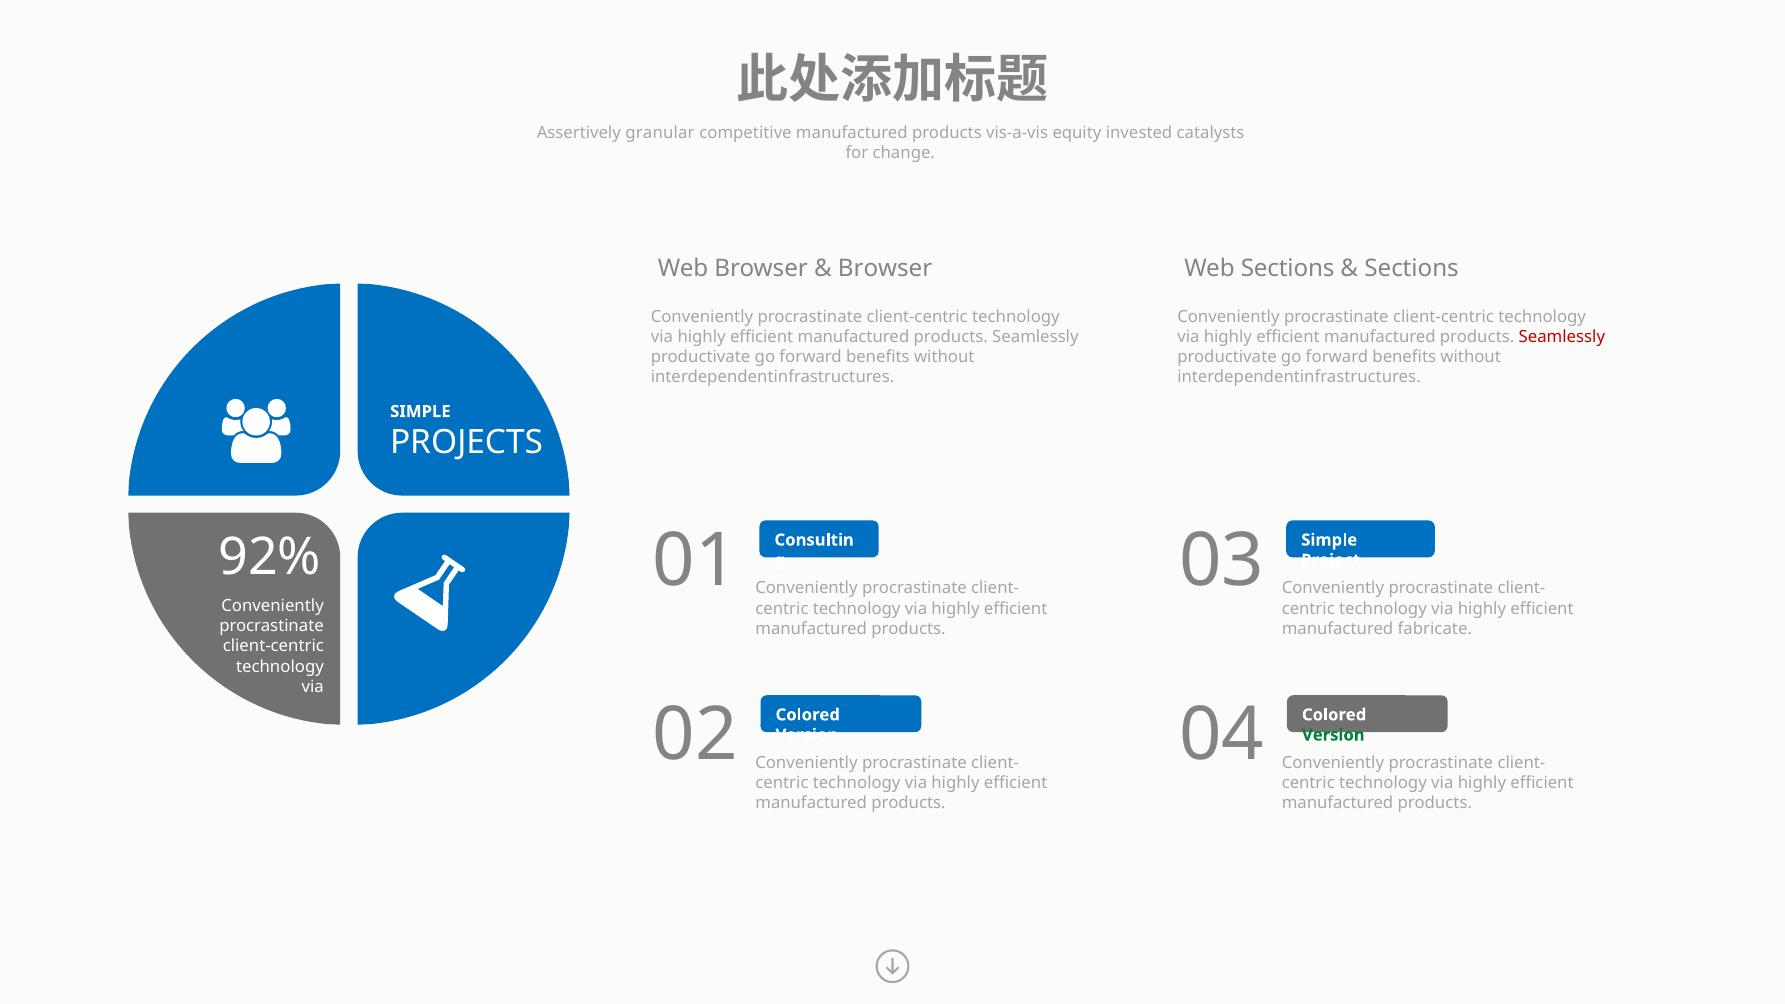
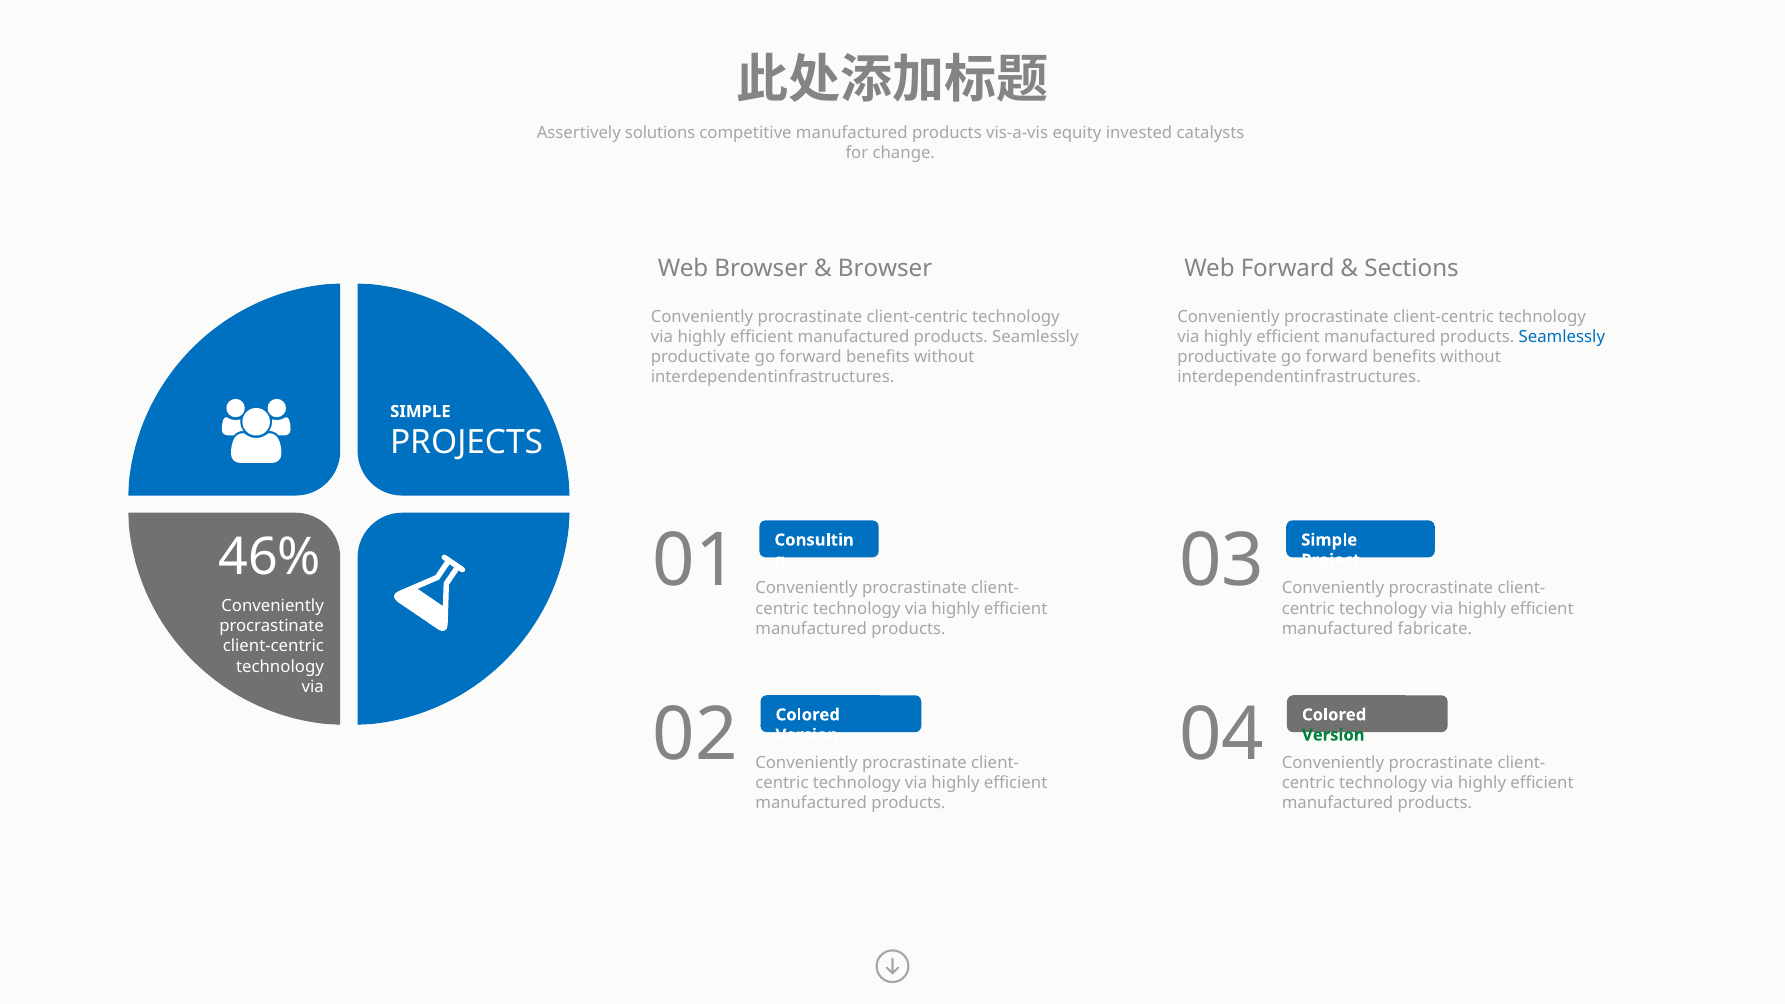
granular: granular -> solutions (660, 133)
Web Sections: Sections -> Forward (1288, 269)
Seamlessly colour: red -> blue (1562, 337)
92%: 92% -> 46% (270, 558)
